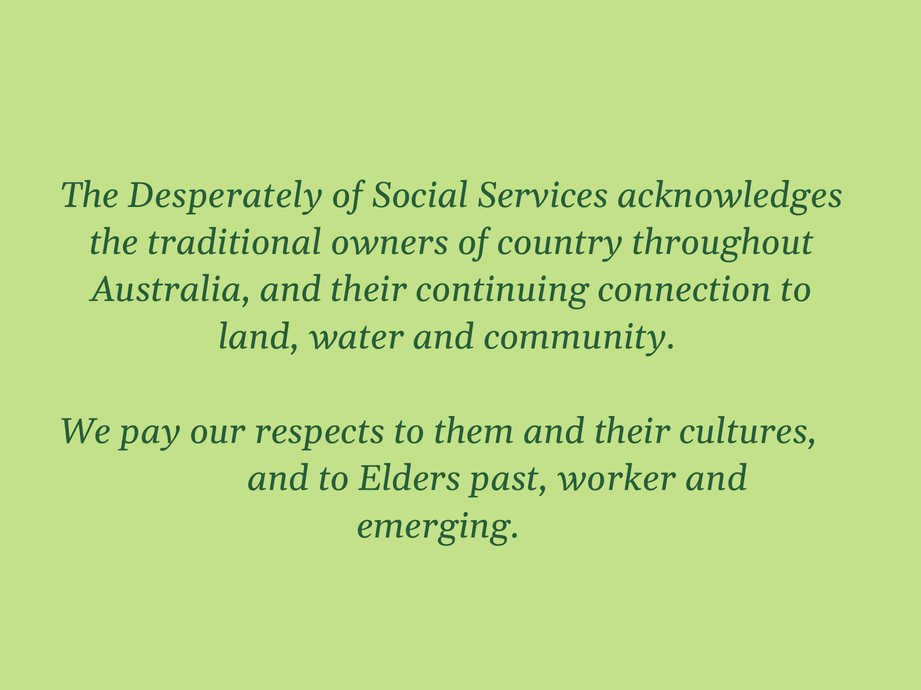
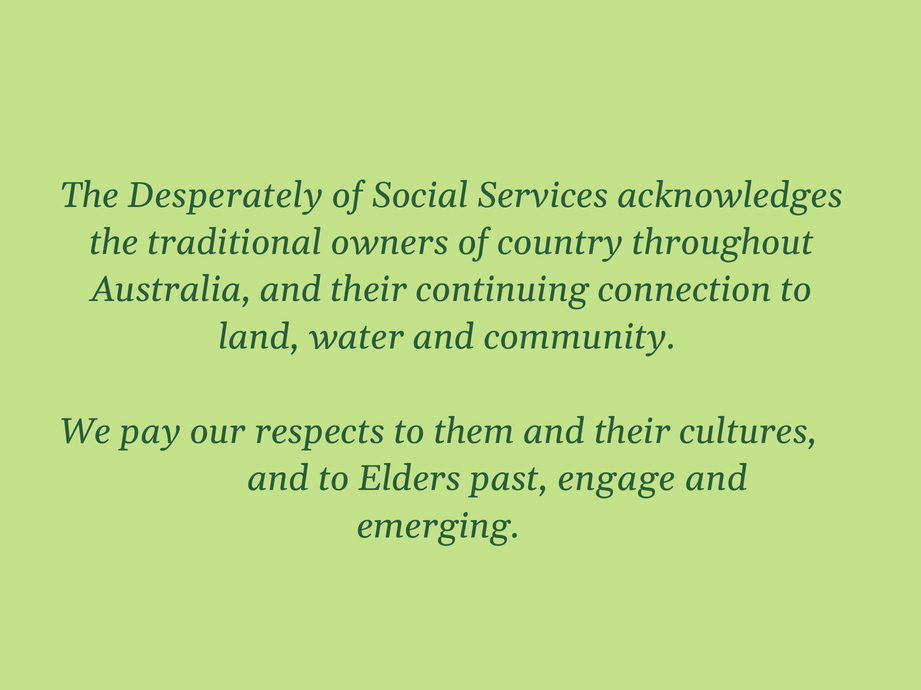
worker: worker -> engage (617, 479)
